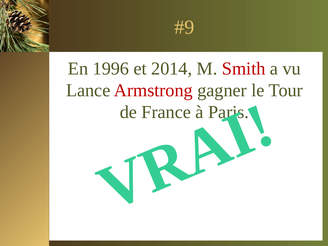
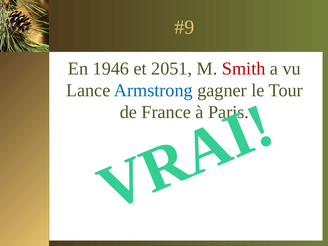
1996: 1996 -> 1946 (111, 69)
2014: 2014 -> 2051 (172, 69)
Armstrong colour: red -> blue (153, 90)
